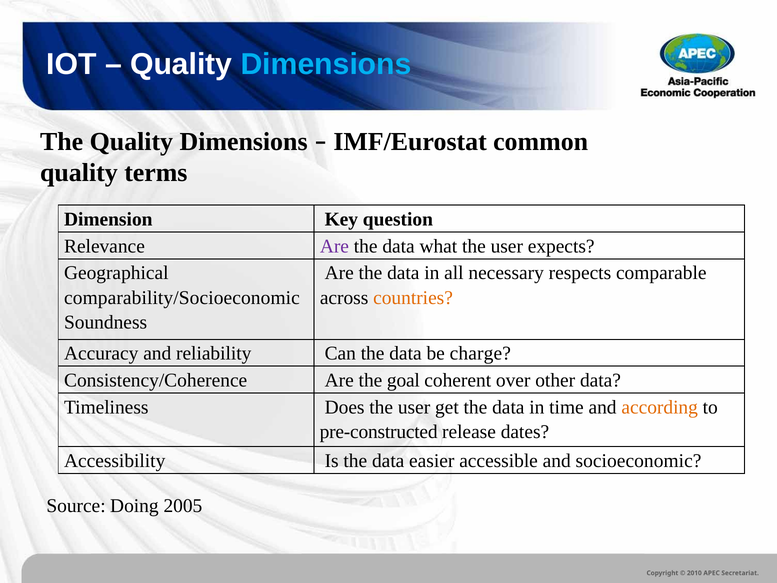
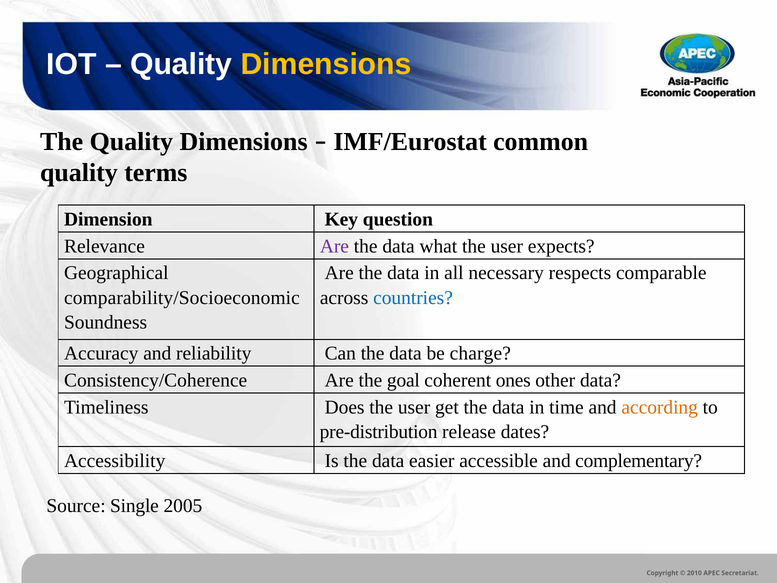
Dimensions colour: light blue -> yellow (326, 64)
countries colour: orange -> blue (413, 298)
over: over -> ones (513, 380)
pre-constructed: pre-constructed -> pre-distribution (379, 432)
socioeconomic: socioeconomic -> complementary (639, 461)
Doing: Doing -> Single (134, 506)
